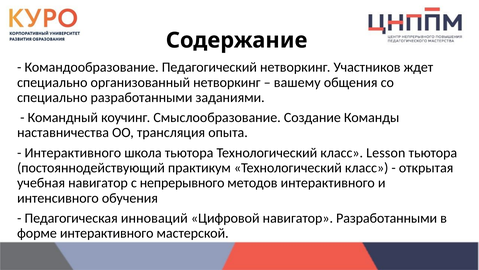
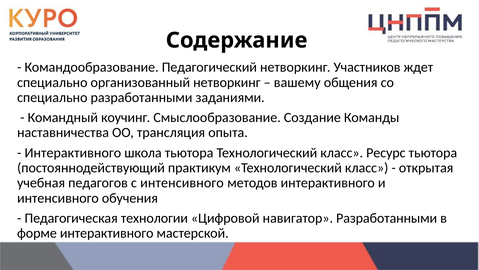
Lesson: Lesson -> Ресурс (386, 152)
учебная навигатор: навигатор -> педагогов (98, 183)
с непрерывного: непрерывного -> интенсивного (182, 183)
инноваций: инноваций -> технологии (154, 218)
